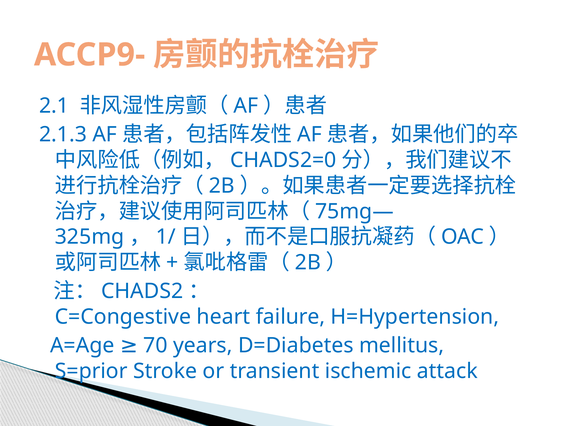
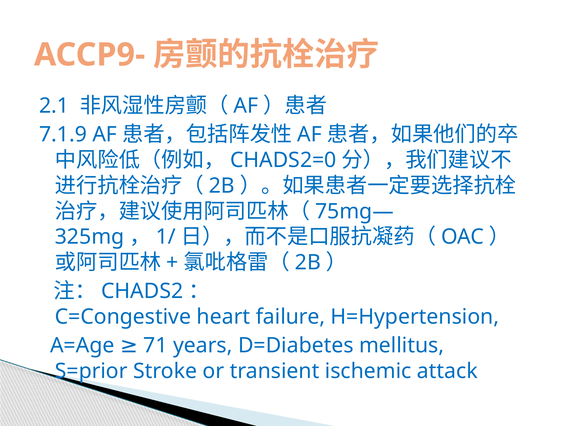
2.1.3: 2.1.3 -> 7.1.9 (63, 134)
70: 70 -> 71 (155, 345)
